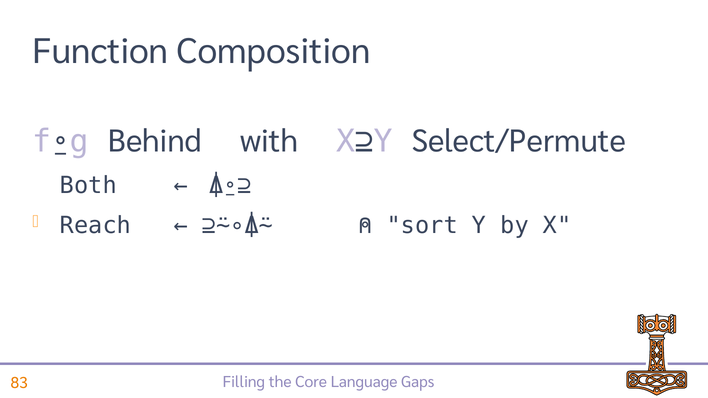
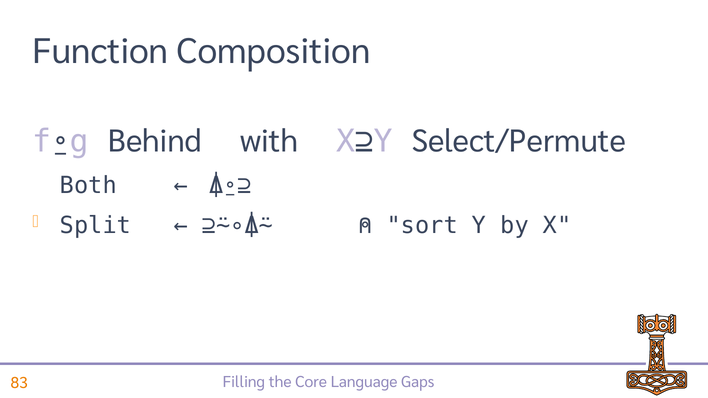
Reach: Reach -> Split (95, 226)
